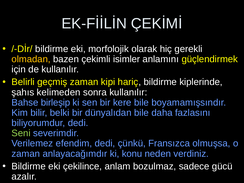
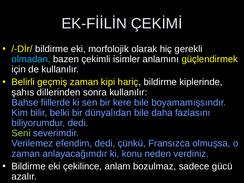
olmadan colour: yellow -> light blue (31, 59)
kelimeden: kelimeden -> dillerinden (59, 92)
birleşip: birleşip -> fiillerde (56, 103)
